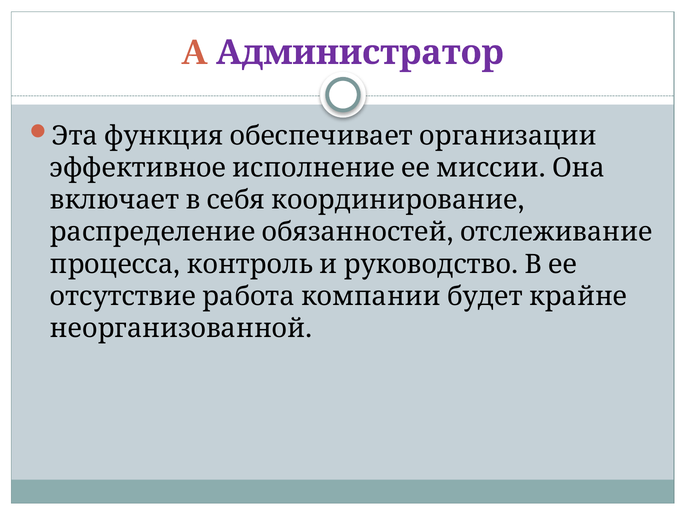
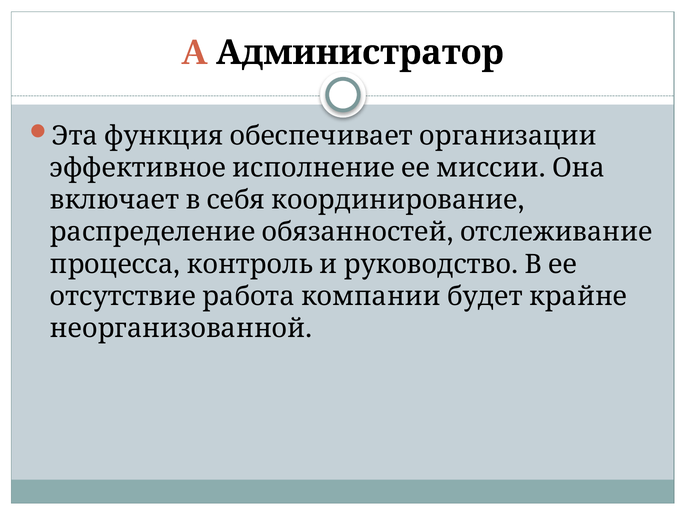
Администратор colour: purple -> black (360, 53)
